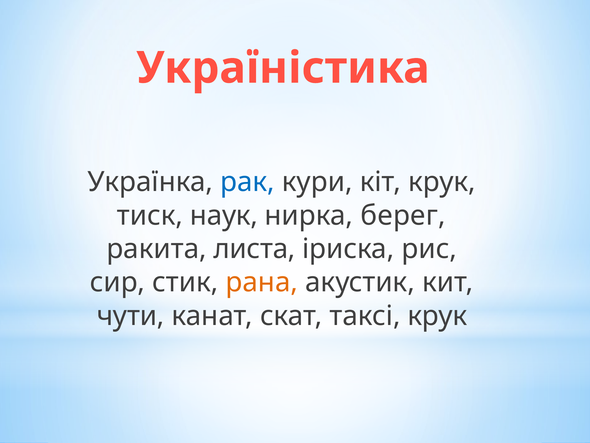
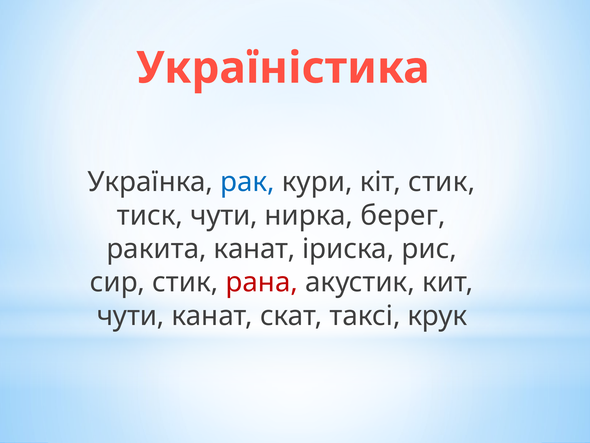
кіт крук: крук -> стик (442, 182)
тиск наук: наук -> чути (224, 215)
ракита листа: листа -> канат (254, 249)
рана colour: orange -> red (262, 282)
